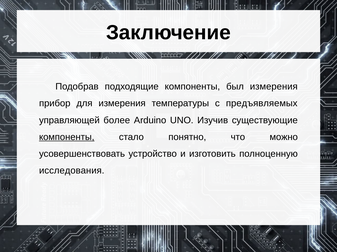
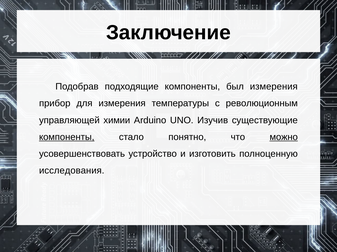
предъявляемых: предъявляемых -> революционным (262, 104)
более: более -> химии (117, 121)
можно underline: none -> present (284, 137)
